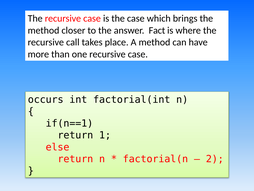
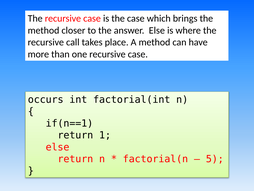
answer Fact: Fact -> Else (157, 30)
2: 2 -> 5 (215, 159)
